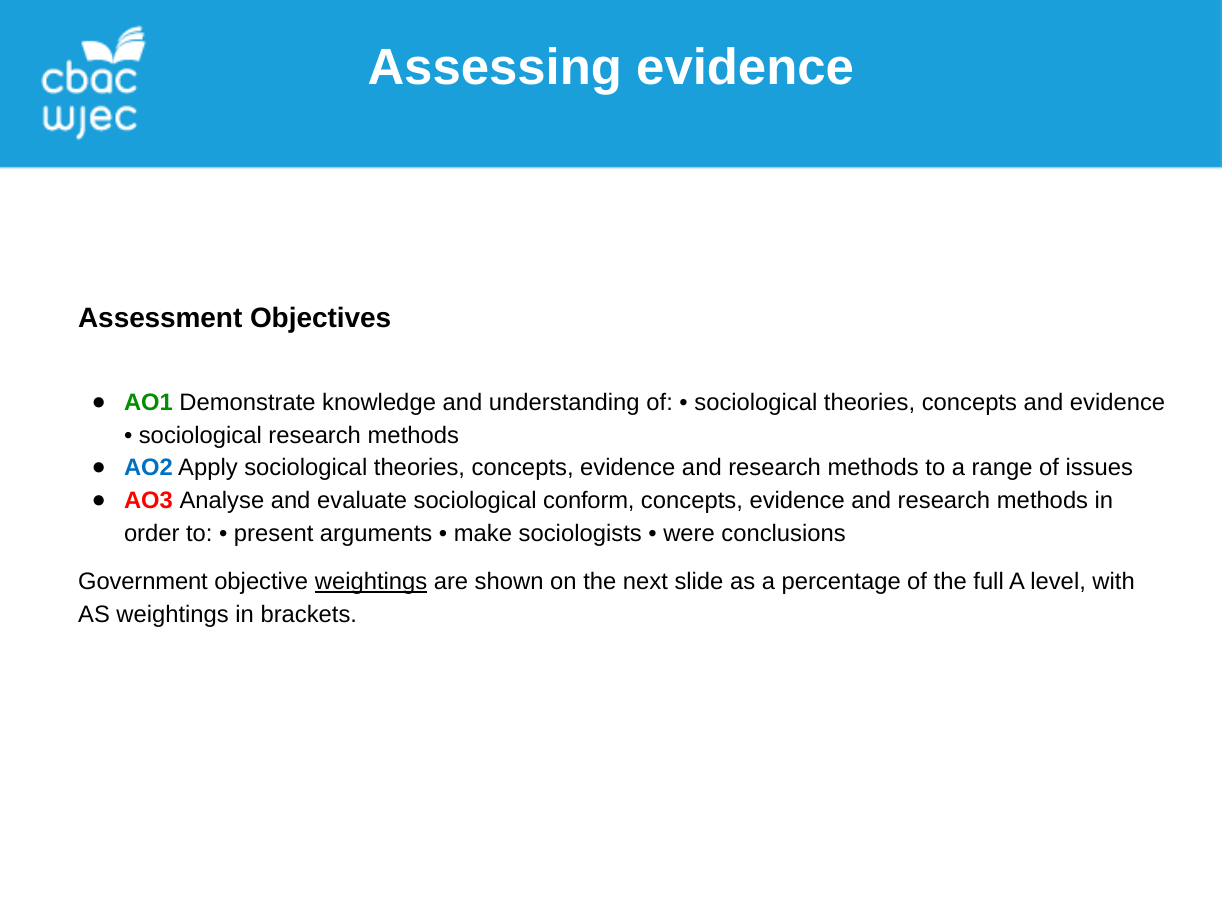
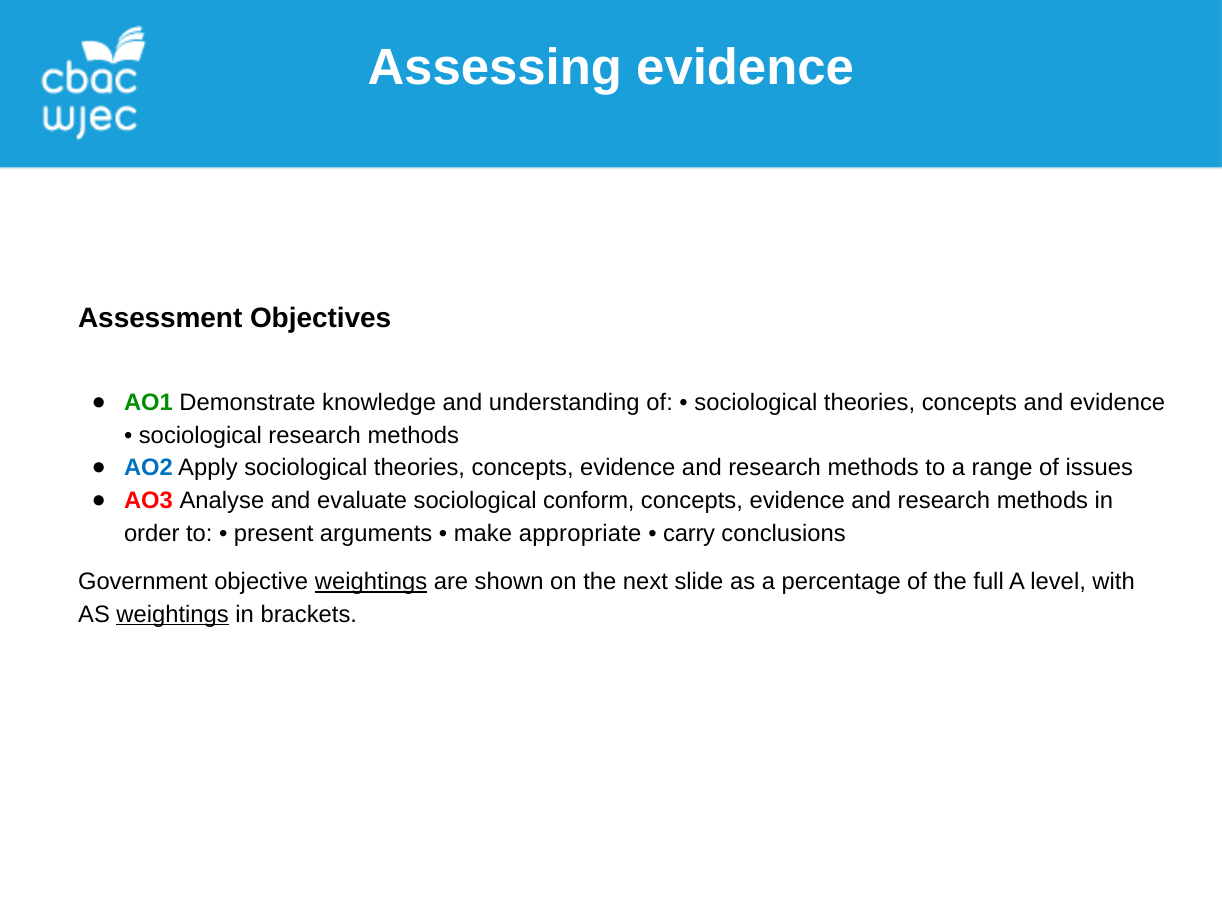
sociologists: sociologists -> appropriate (580, 533)
were: were -> carry (689, 533)
weightings underline: none -> present (173, 614)
